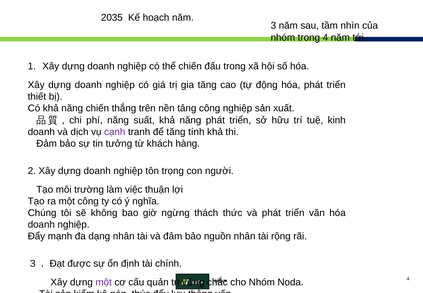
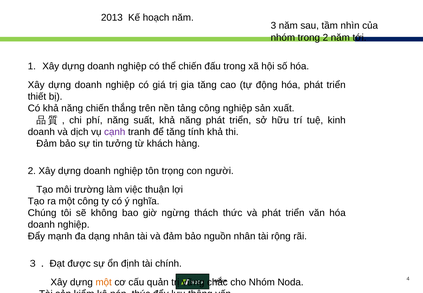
2035: 2035 -> 2013 (112, 18)
trong 4: 4 -> 2 (325, 37)
một colour: purple -> orange (104, 282)
